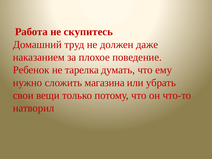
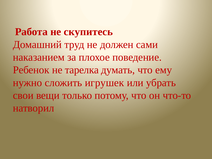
даже: даже -> сами (147, 45)
магазина: магазина -> игрушек (104, 83)
